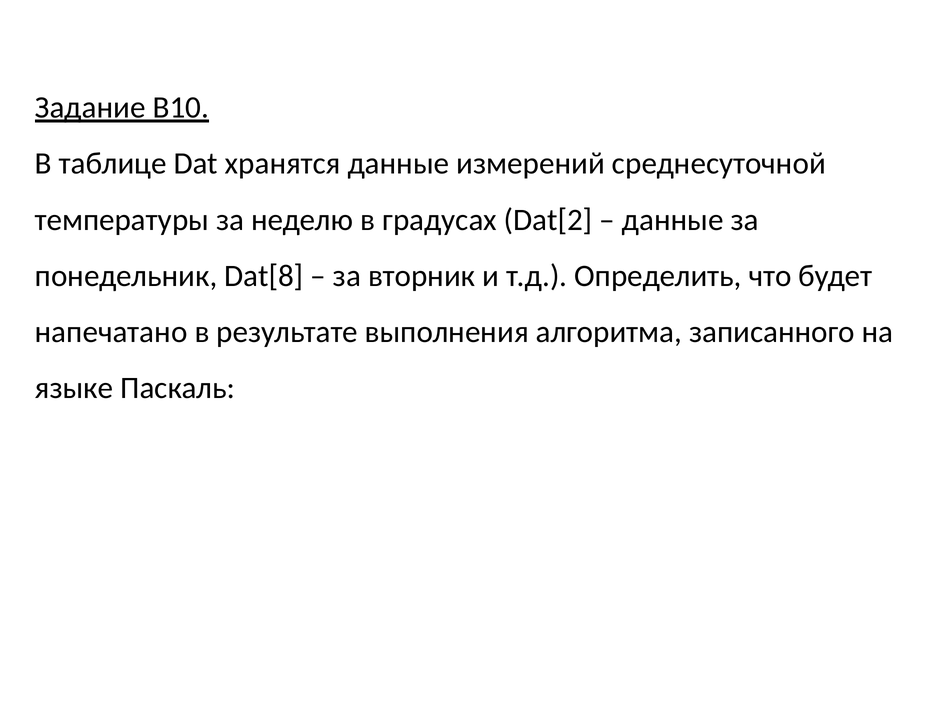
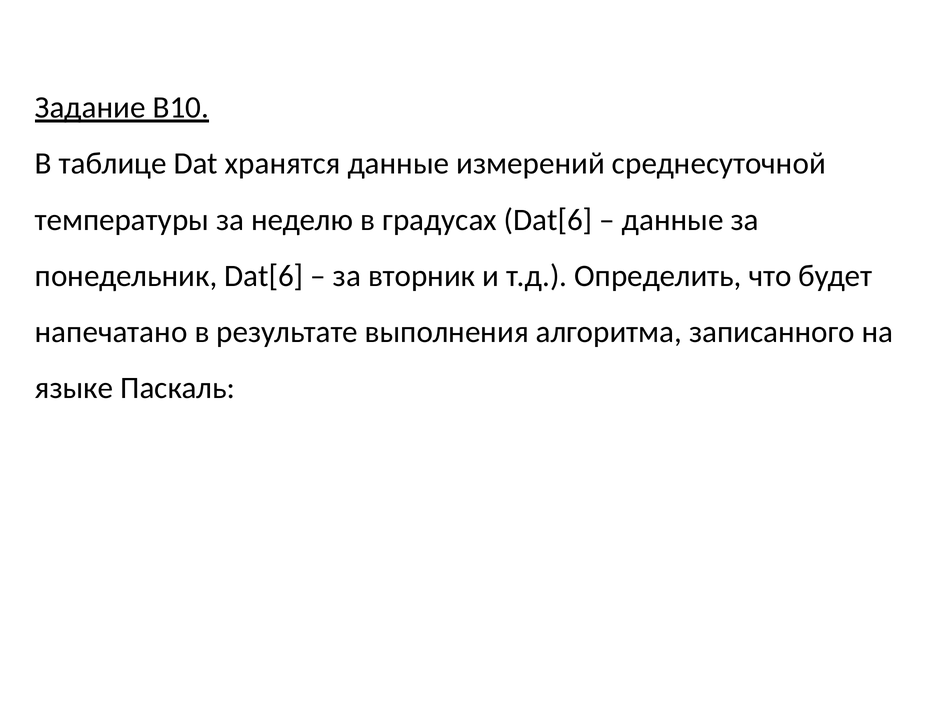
градусах Dat[2: Dat[2 -> Dat[6 (548, 220)
понедельник Dat[8: Dat[8 -> Dat[6 (264, 276)
